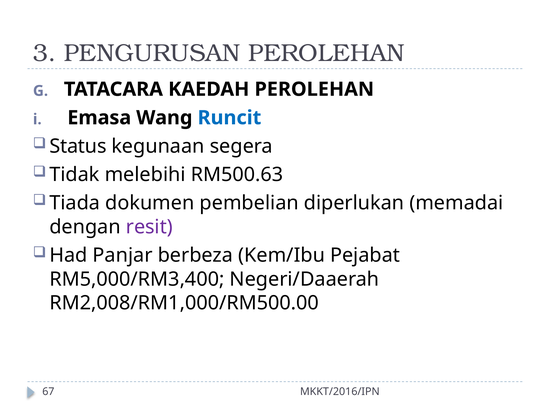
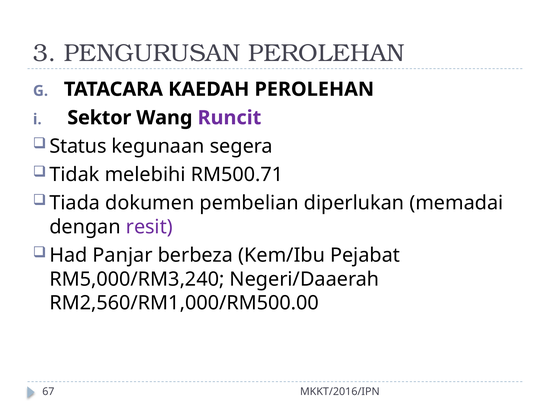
Emasa: Emasa -> Sektor (99, 118)
Runcit colour: blue -> purple (229, 118)
RM500.63: RM500.63 -> RM500.71 (237, 175)
RM5,000/RM3,400: RM5,000/RM3,400 -> RM5,000/RM3,240 (137, 280)
RM2,008/RM1,000/RM500.00: RM2,008/RM1,000/RM500.00 -> RM2,560/RM1,000/RM500.00 (184, 303)
